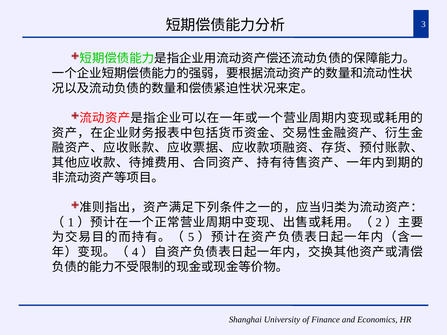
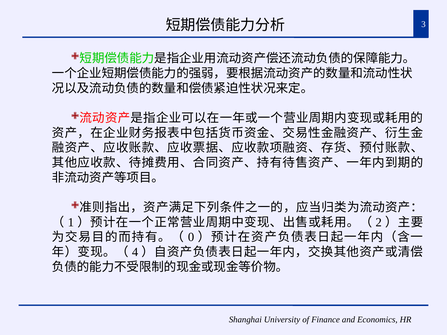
5: 5 -> 0 (191, 237)
